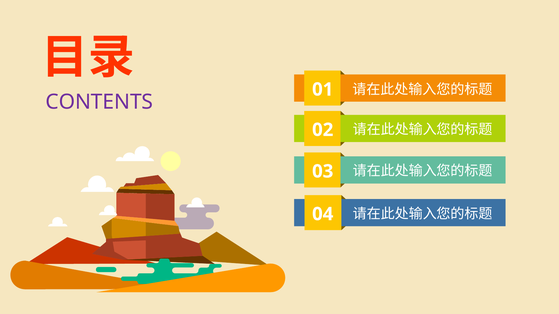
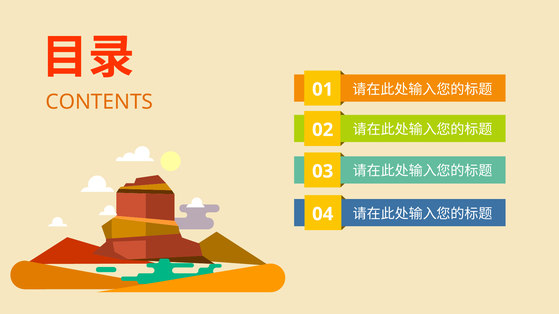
CONTENTS colour: purple -> orange (99, 102)
